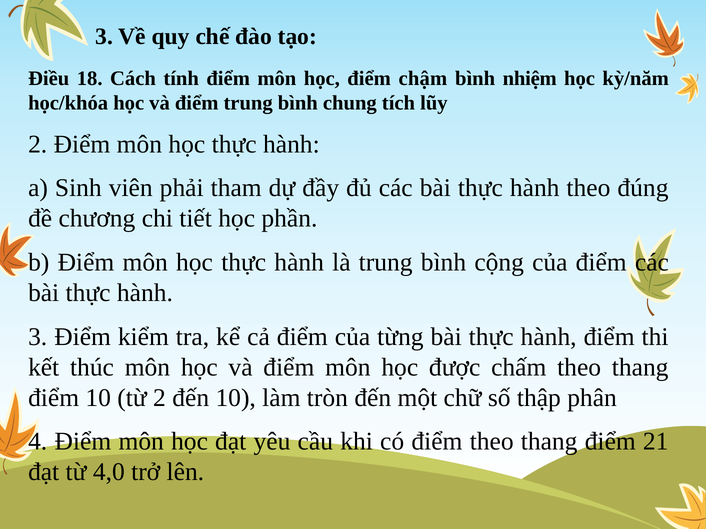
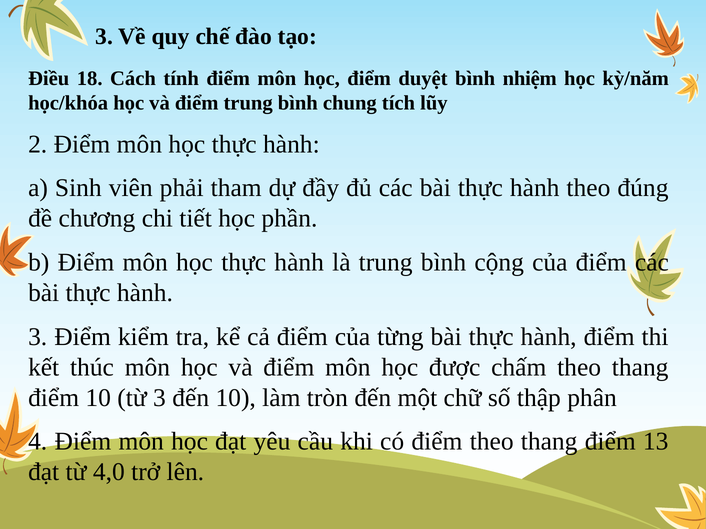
chậm: chậm -> duyệt (423, 78)
từ 2: 2 -> 3 (159, 398)
21: 21 -> 13 (656, 442)
